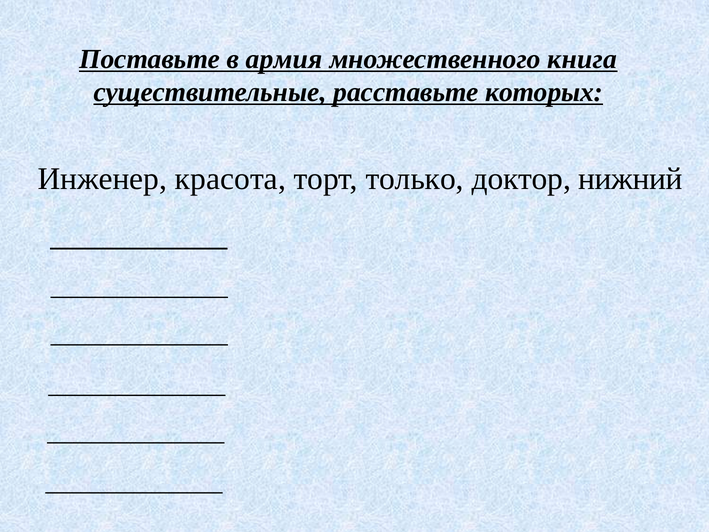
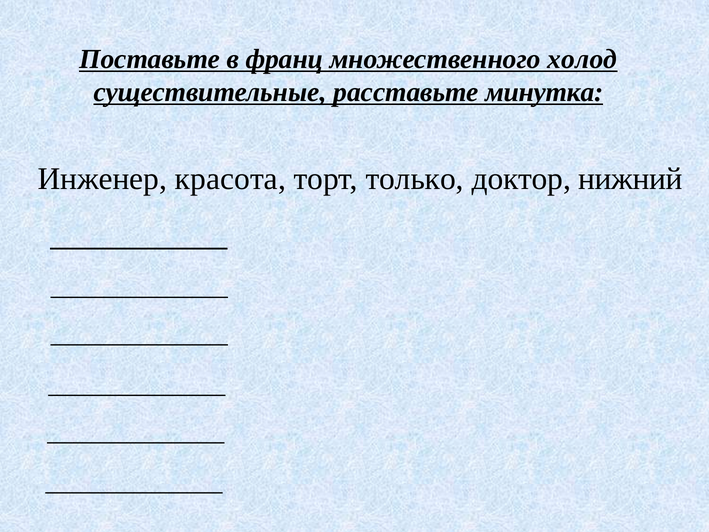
армия: армия -> франц (284, 59)
книга: книга -> холод (582, 59)
которых: которых -> минутка (544, 92)
